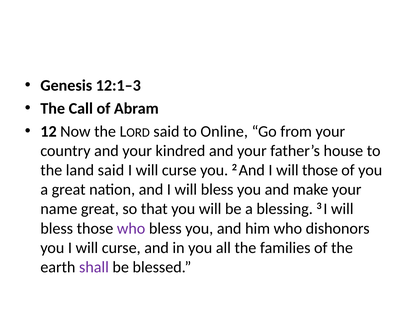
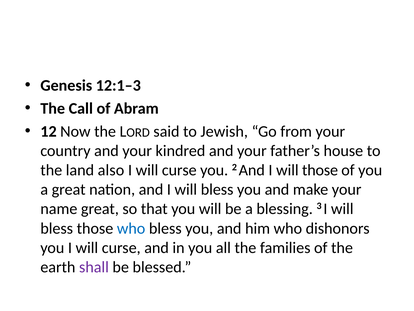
Online: Online -> Jewish (224, 131)
land said: said -> also (111, 170)
who colour: purple -> blue (131, 228)
